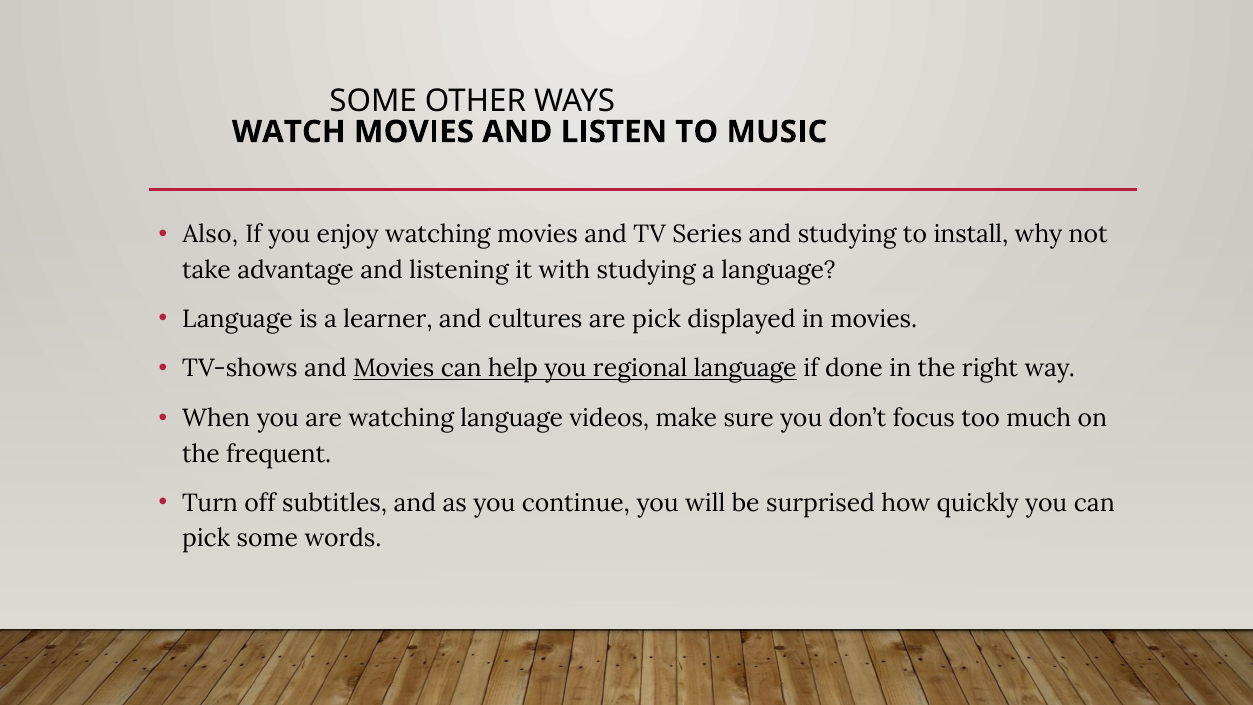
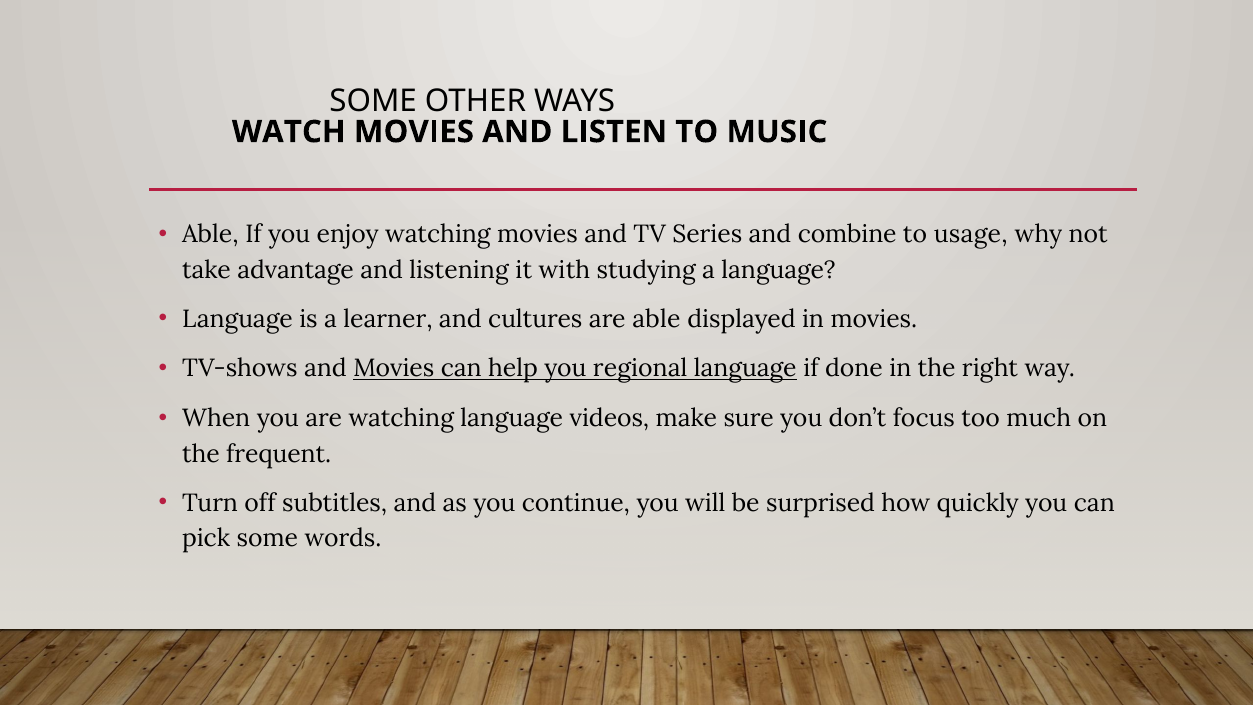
Also: Also -> Able (210, 234)
and studying: studying -> combine (847, 234)
install: install -> usage (971, 234)
are pick: pick -> able (656, 319)
